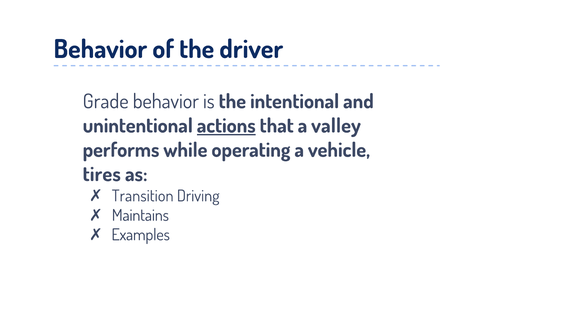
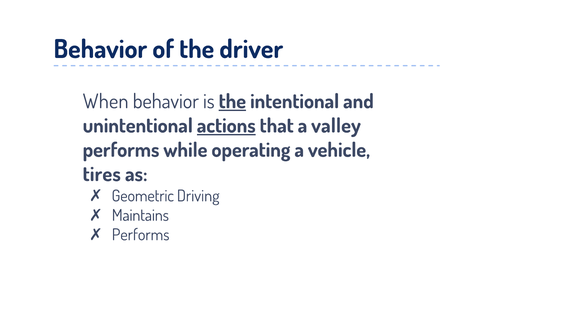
Grade: Grade -> When (106, 102)
the underline: none -> present (232, 102)
Transition: Transition -> Geometric (143, 196)
Examples: Examples -> Performs (141, 235)
